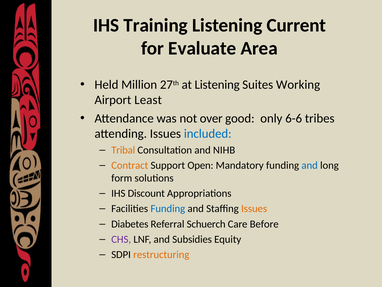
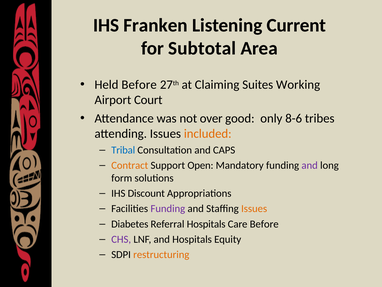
Training: Training -> Franken (156, 25)
Evaluate: Evaluate -> Subtotal (202, 48)
Held Million: Million -> Before (139, 85)
at Listening: Listening -> Claiming (217, 85)
Least: Least -> Court (148, 100)
6-6: 6-6 -> 8-6 (294, 118)
included colour: blue -> orange (208, 133)
Tribal colour: orange -> blue (123, 150)
NIHB: NIHB -> CAPS (224, 150)
and colour: blue -> purple (310, 165)
Funding colour: blue -> purple (168, 208)
Referral Schuerch: Schuerch -> Hospitals (206, 224)
and Subsidies: Subsidies -> Hospitals (192, 239)
